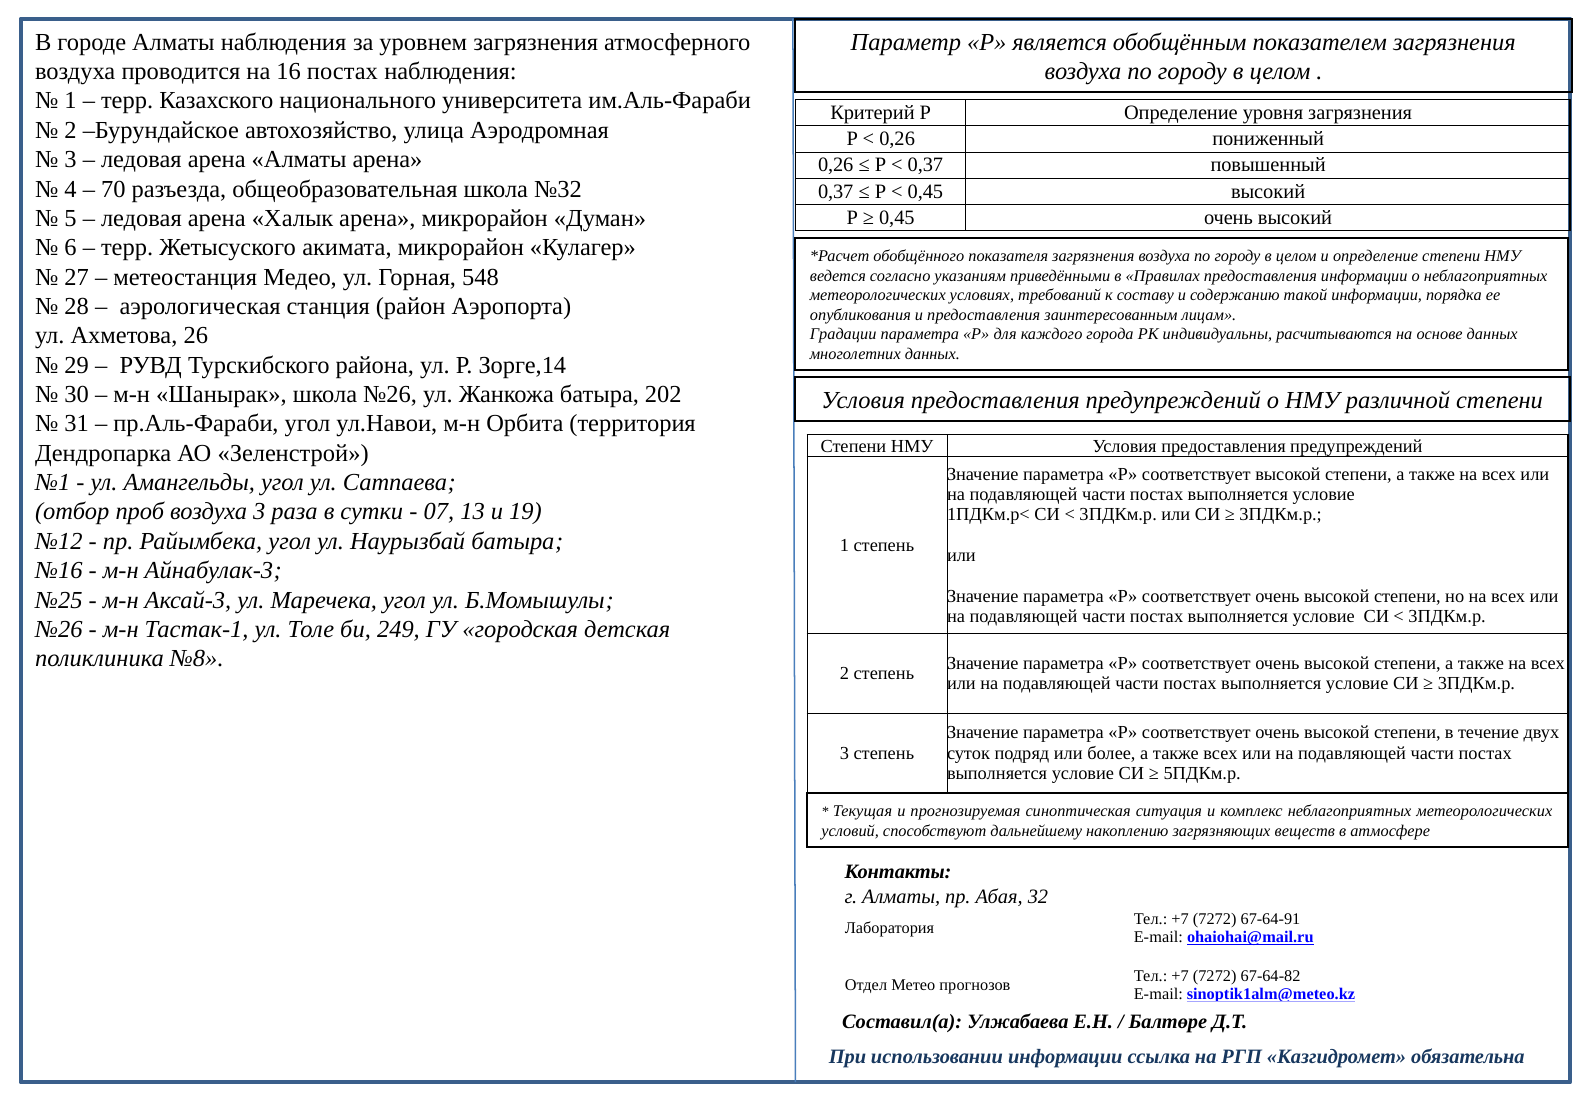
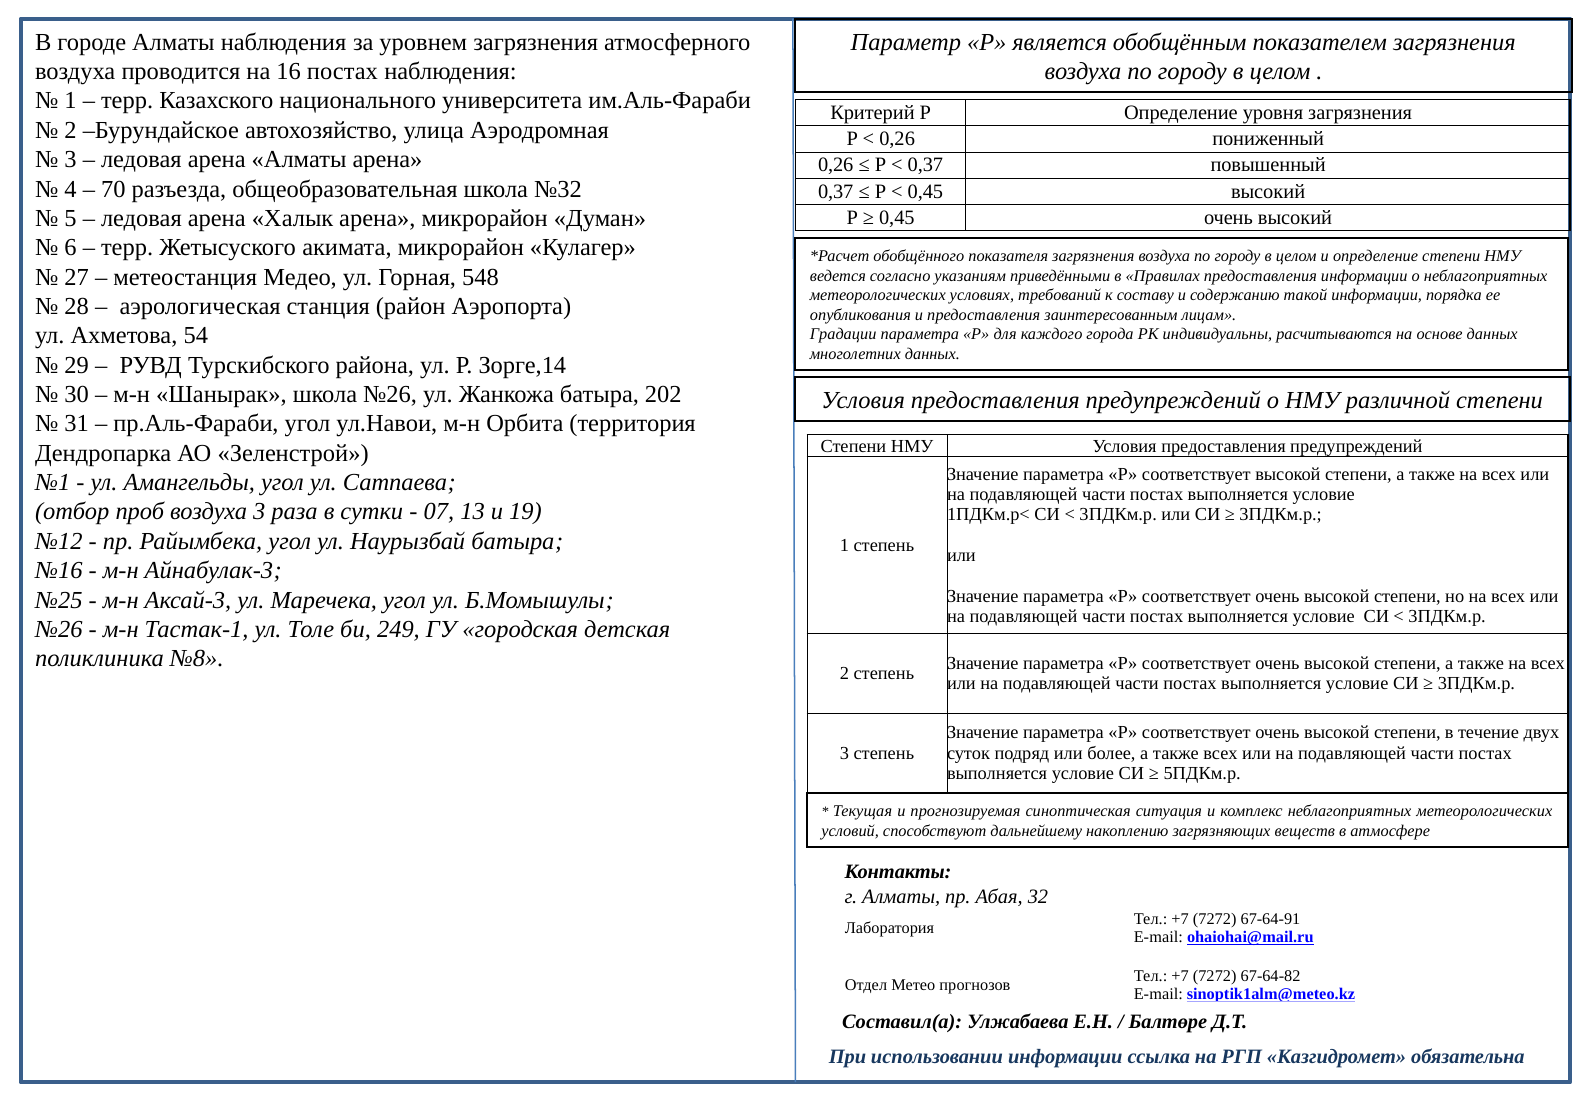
26: 26 -> 54 (196, 336)
